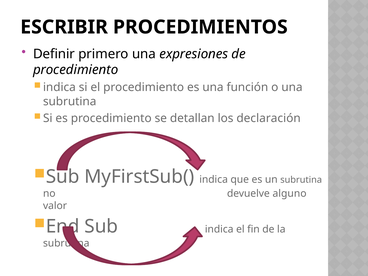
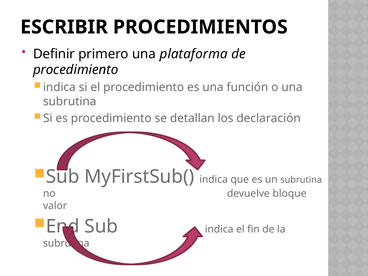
expresiones: expresiones -> plataforma (194, 54)
alguno: alguno -> bloque (290, 193)
